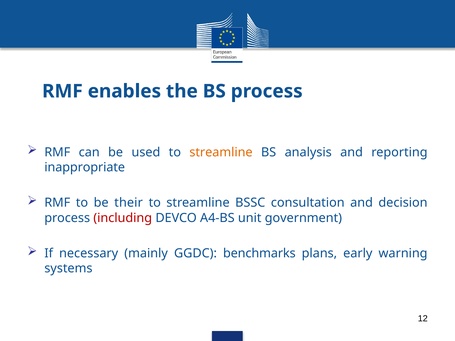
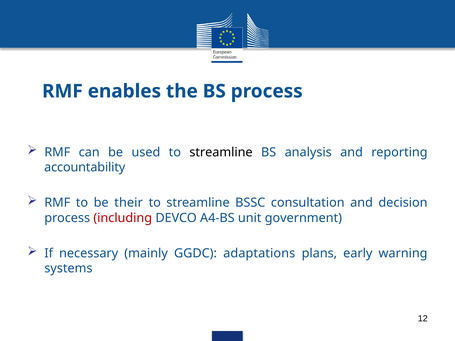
streamline colour: orange -> black (221, 152)
inappropriate: inappropriate -> accountability (85, 167)
benchmarks: benchmarks -> adaptations (259, 253)
